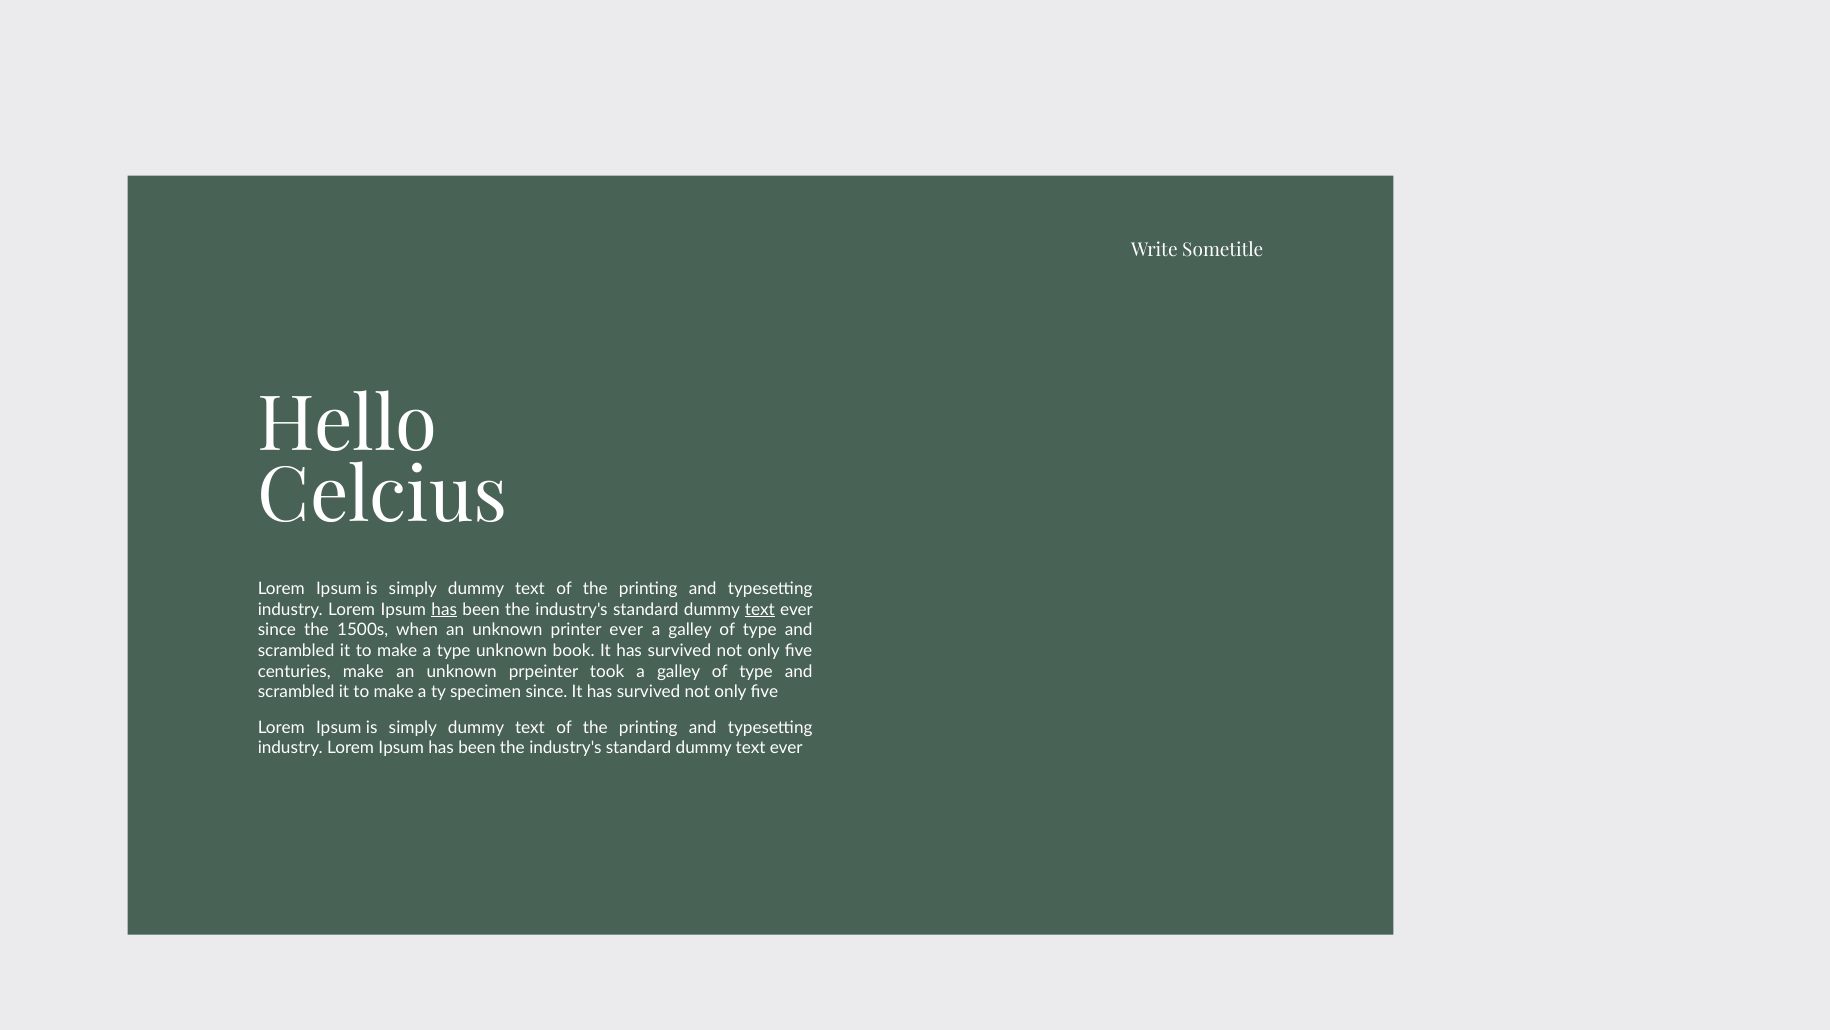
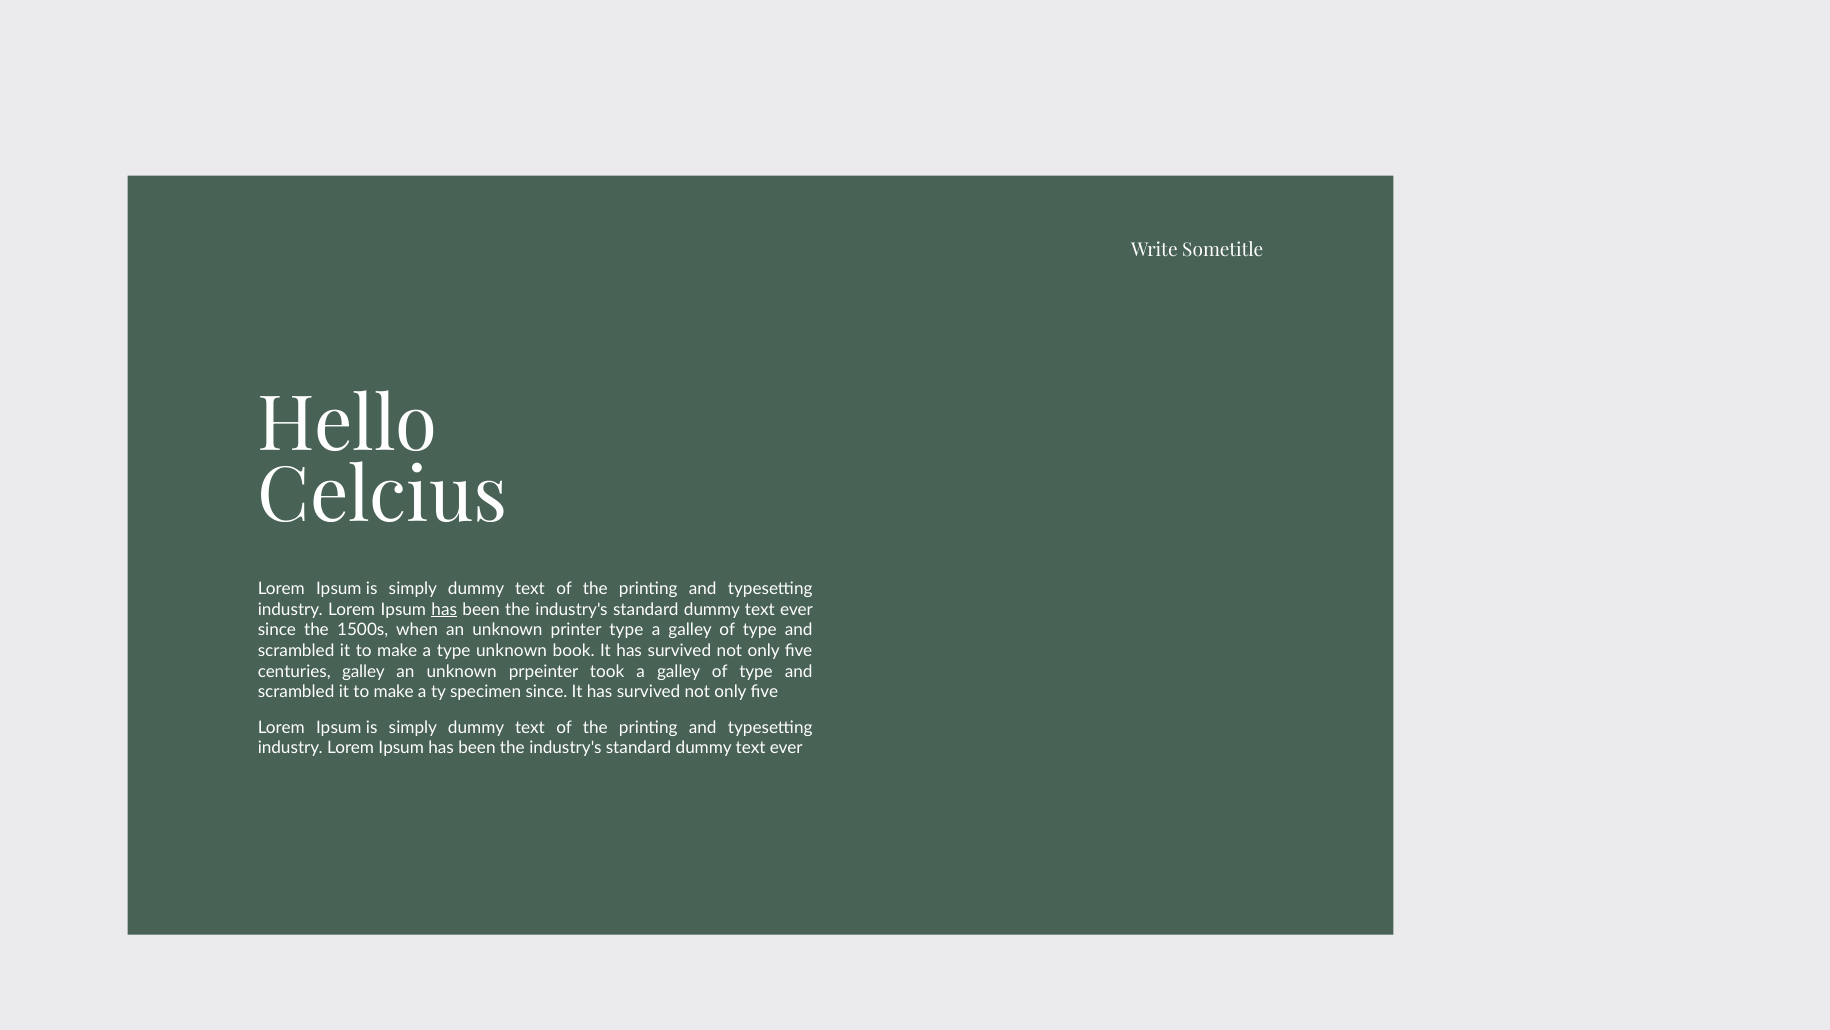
text underline: present -> none (760, 609)
printer ever: ever -> type (626, 630)
centuries make: make -> galley (363, 671)
